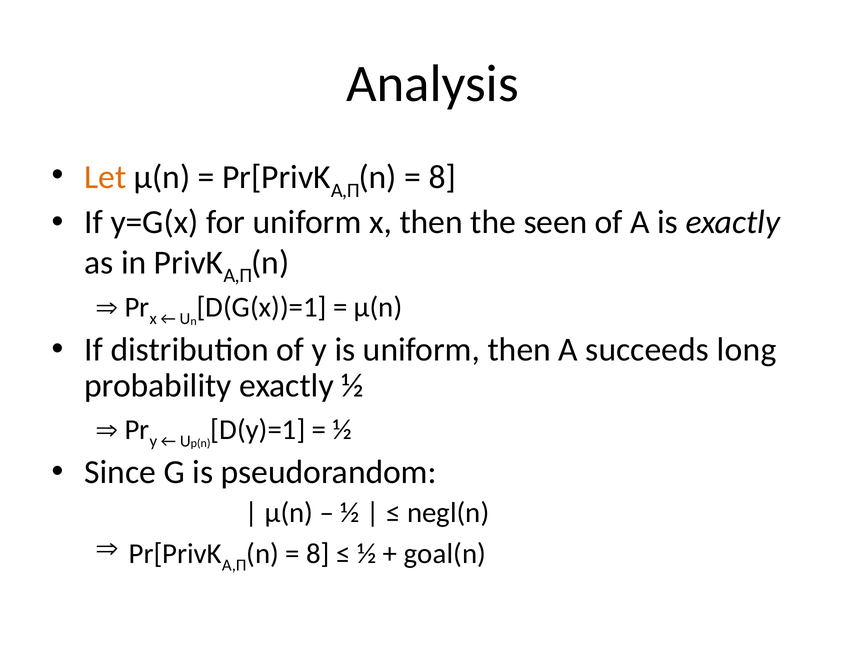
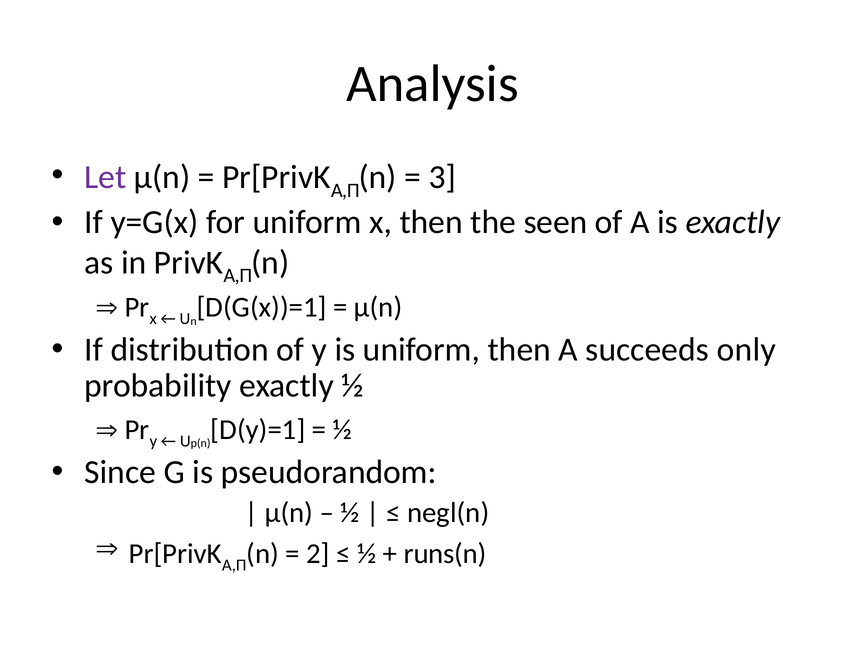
Let colour: orange -> purple (105, 178)
8: 8 -> 3 (442, 178)
long: long -> only (746, 350)
8: 8 -> 2 (318, 554)
goal(n: goal(n -> runs(n (445, 554)
